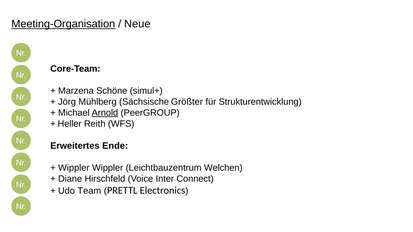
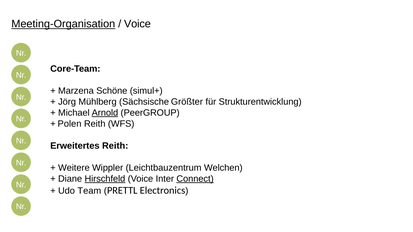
Neue: Neue -> Voice (137, 24)
Heller: Heller -> Polen (70, 124)
Erweitertes Ende: Ende -> Reith (115, 146)
Wippler: Wippler -> Weitere (74, 168)
Hirschfeld underline: none -> present (105, 179)
Connect underline: none -> present (195, 179)
